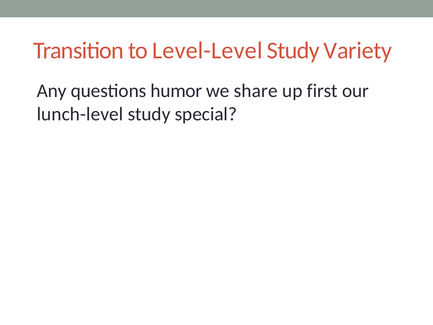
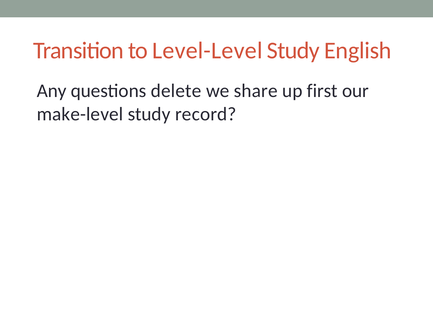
Variety: Variety -> English (358, 50)
humor: humor -> delete (176, 91)
lunch-level: lunch-level -> make-level (80, 114)
special: special -> record (206, 114)
